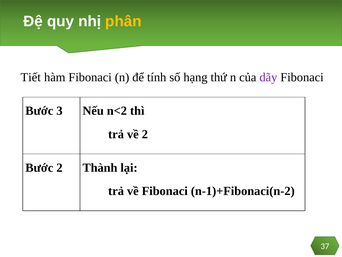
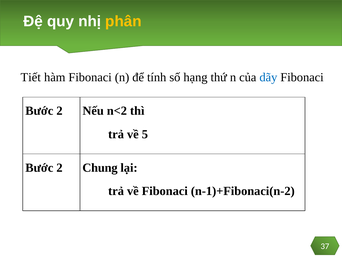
dãy colour: purple -> blue (268, 77)
3: 3 -> 2 (59, 111)
về 2: 2 -> 5 (145, 134)
Thành: Thành -> Chung (100, 167)
